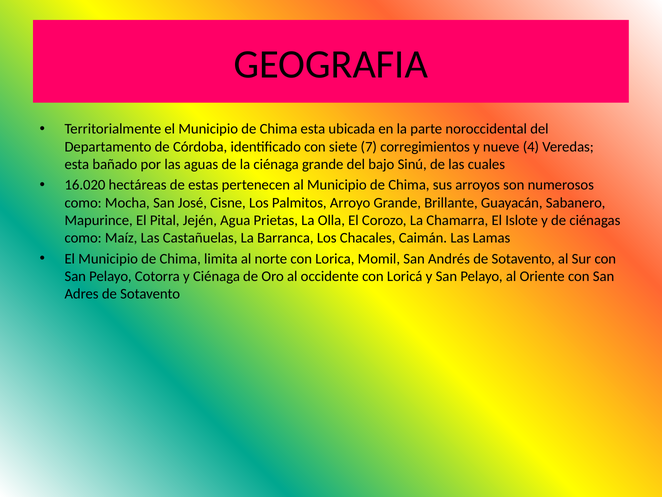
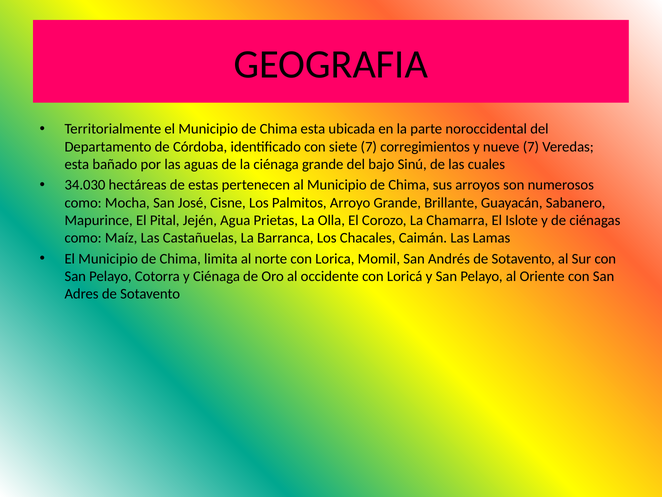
nueve 4: 4 -> 7 (531, 147)
16.020: 16.020 -> 34.030 (85, 185)
